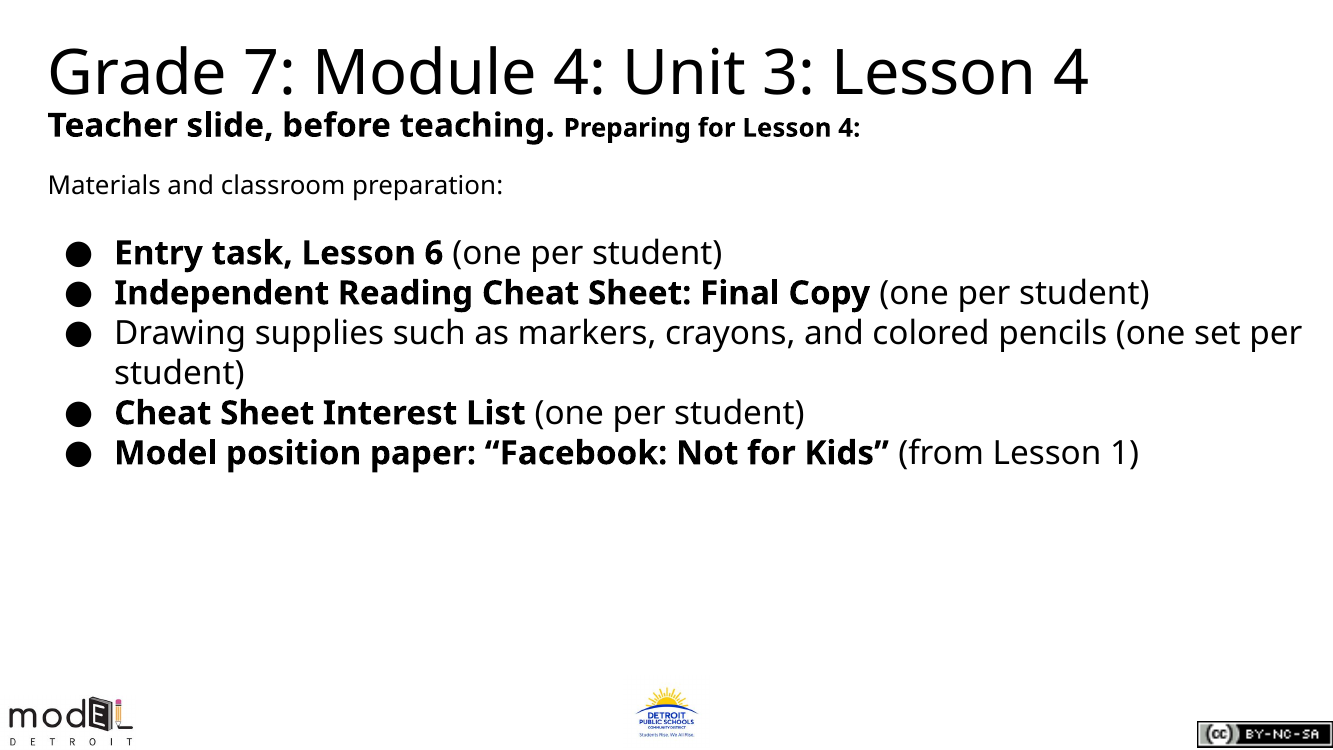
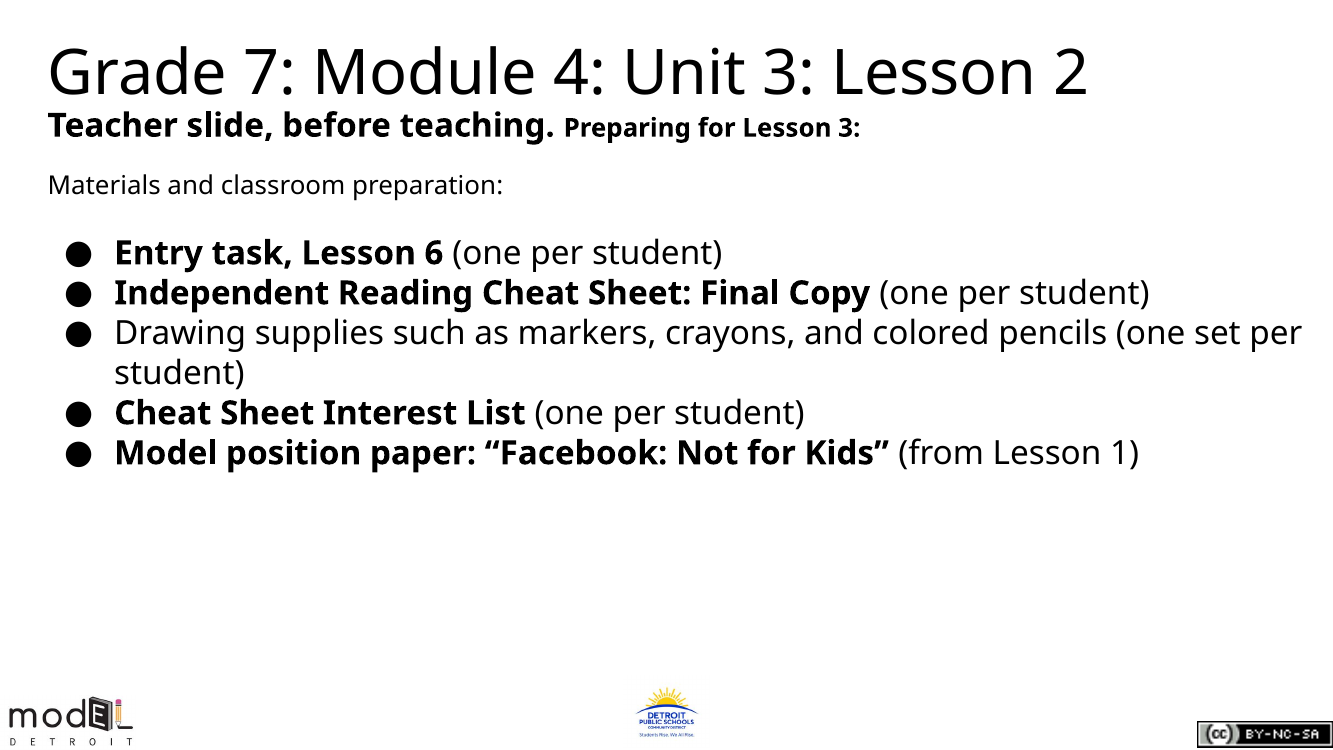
3 Lesson 4: 4 -> 2 (1071, 73)
for Lesson 4: 4 -> 3 (849, 128)
